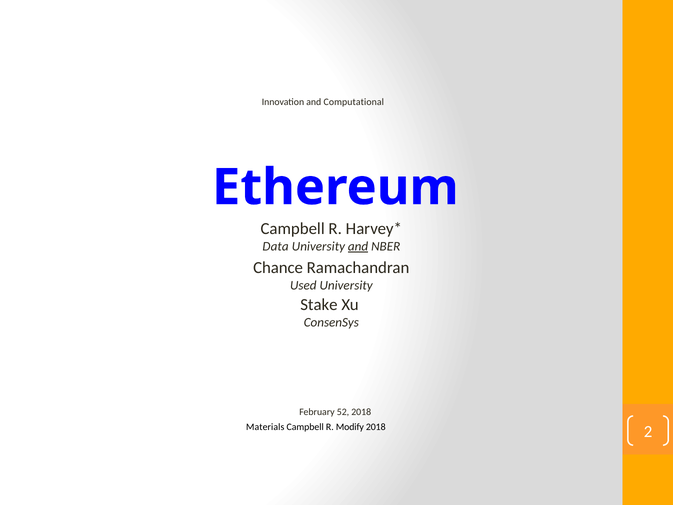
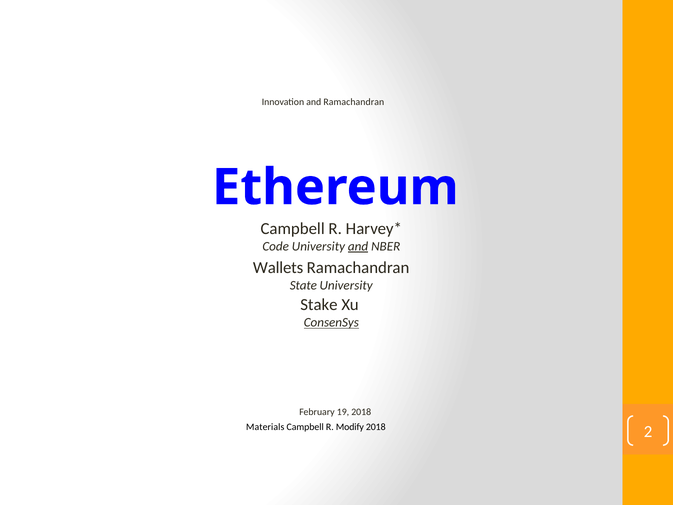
and Computational: Computational -> Ramachandran (354, 102)
Data: Data -> Code (276, 246)
Chance: Chance -> Wallets (278, 268)
Used: Used -> State (303, 285)
ConsenSys underline: none -> present (331, 322)
52: 52 -> 19 (343, 412)
